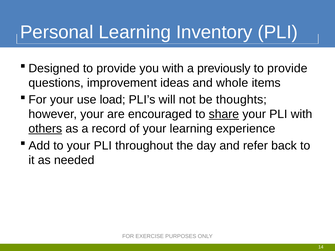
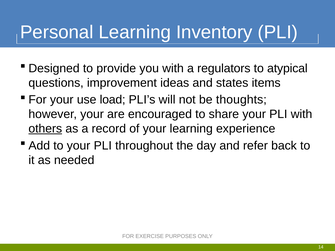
previously: previously -> regulators (224, 68)
provide: provide -> atypical (287, 68)
whole: whole -> states (232, 83)
share underline: present -> none (224, 114)
